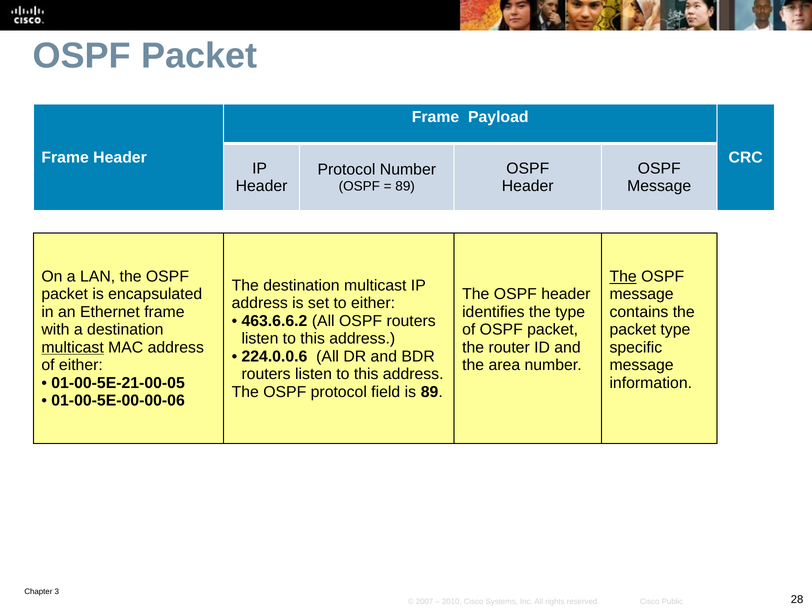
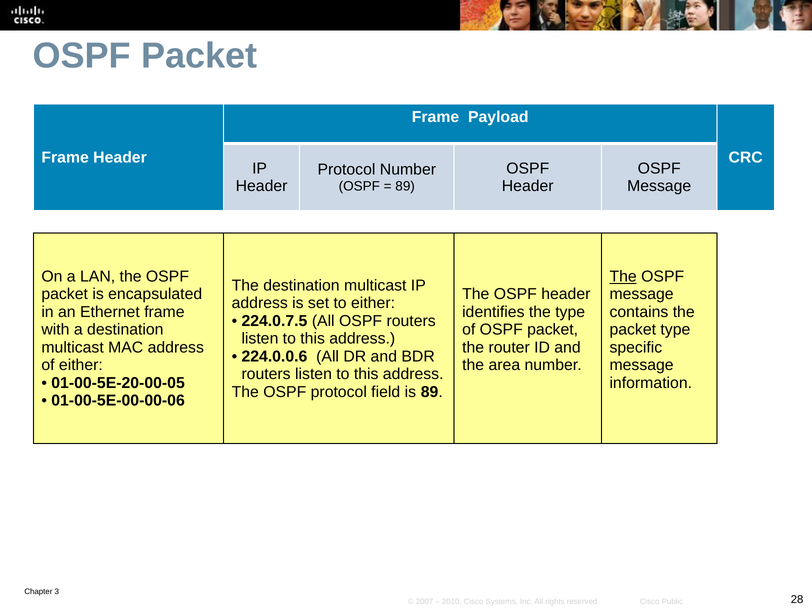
463.6.6.2: 463.6.6.2 -> 224.0.7.5 (274, 321)
multicast underline: present -> none (73, 347)
01-00-5E-21-00-05: 01-00-5E-21-00-05 -> 01-00-5E-20-00-05 (118, 383)
